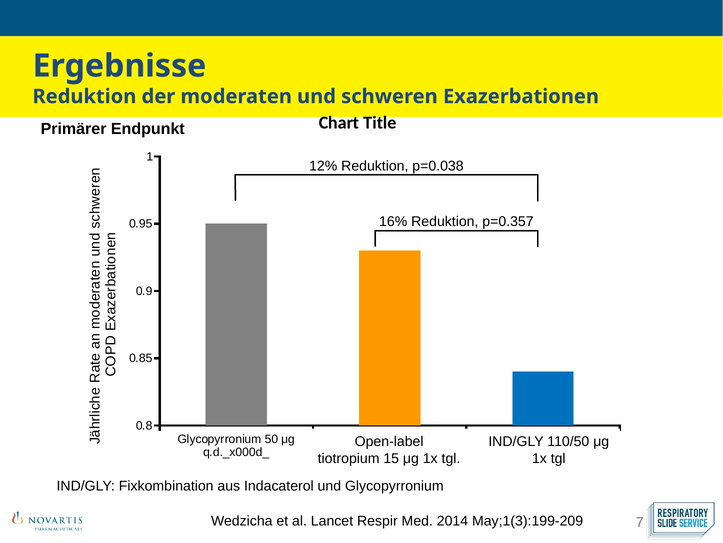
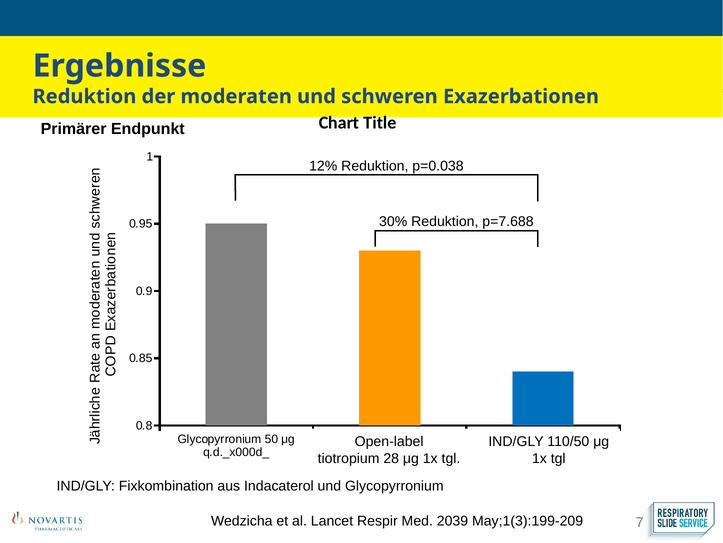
16%: 16% -> 30% (393, 221)
p=0.357: p=0.357 -> p=7.688 (508, 221)
15: 15 -> 28 (391, 458)
2014: 2014 -> 2039 (452, 520)
